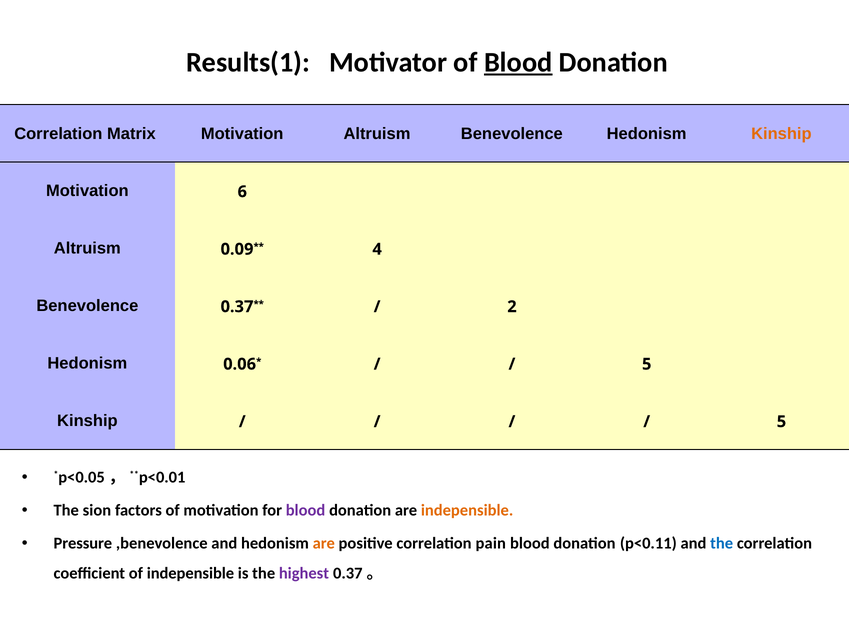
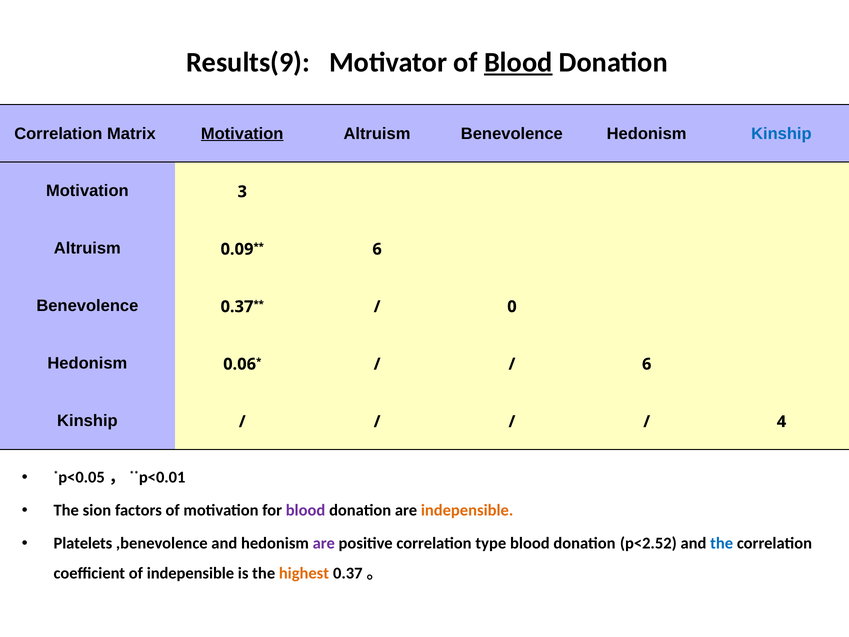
Results(1: Results(1 -> Results(9 (248, 62)
Motivation underline: none -> present (242, 133)
Kinship colour: orange -> blue (781, 133)
6: 6 -> 3 (242, 192)
4: 4 -> 6 (377, 249)
2: 2 -> 0 (512, 307)
5: 5 -> 6 (647, 364)
5: 5 -> 4 (781, 421)
Pressure: Pressure -> Platelets (83, 543)
are colour: orange -> purple (324, 543)
pain: pain -> type (491, 543)
p<0.11: p<0.11 -> p<2.52 (648, 543)
highest colour: purple -> orange (304, 573)
